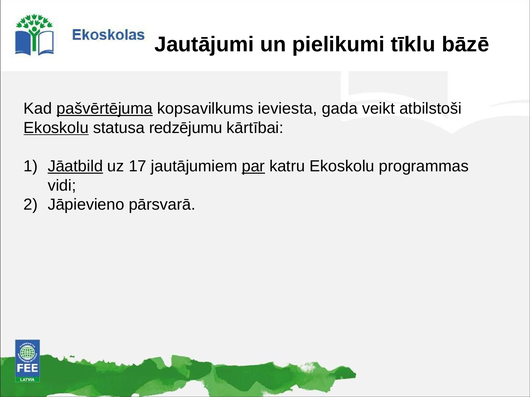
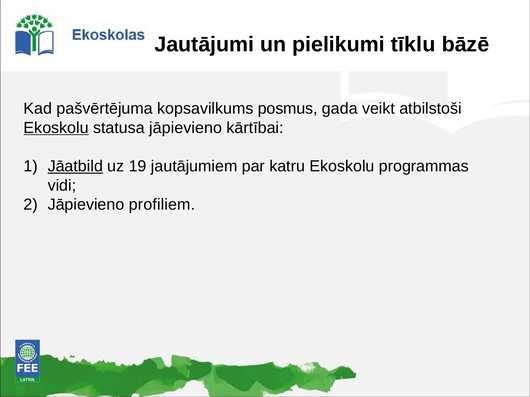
pašvērtējuma underline: present -> none (105, 109)
ieviesta: ieviesta -> posmus (288, 109)
statusa redzējumu: redzējumu -> jāpievieno (186, 128)
17: 17 -> 19 (138, 166)
par underline: present -> none (253, 166)
pārsvarā: pārsvarā -> profiliem (162, 205)
